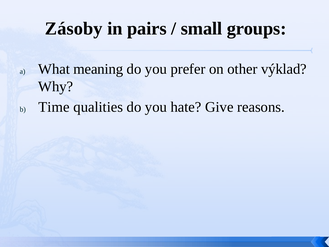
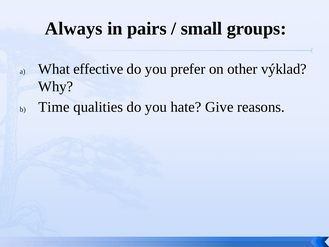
Zásoby: Zásoby -> Always (74, 29)
meaning: meaning -> effective (98, 69)
